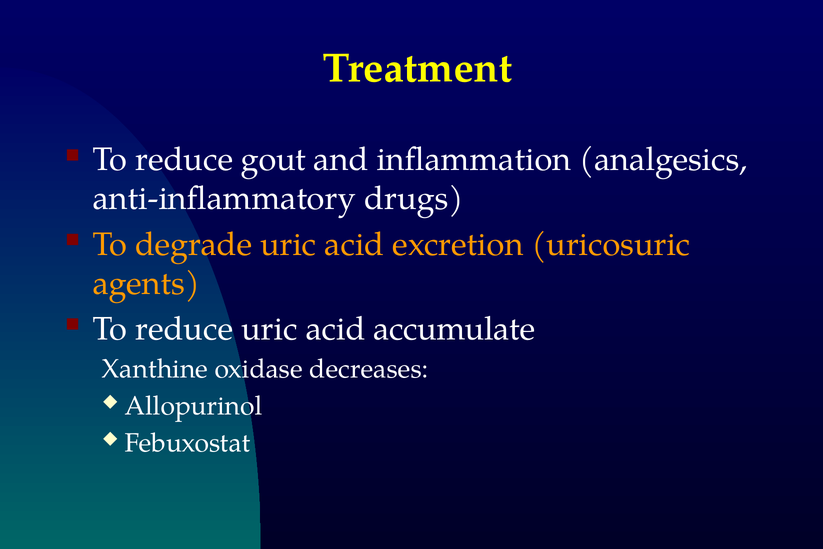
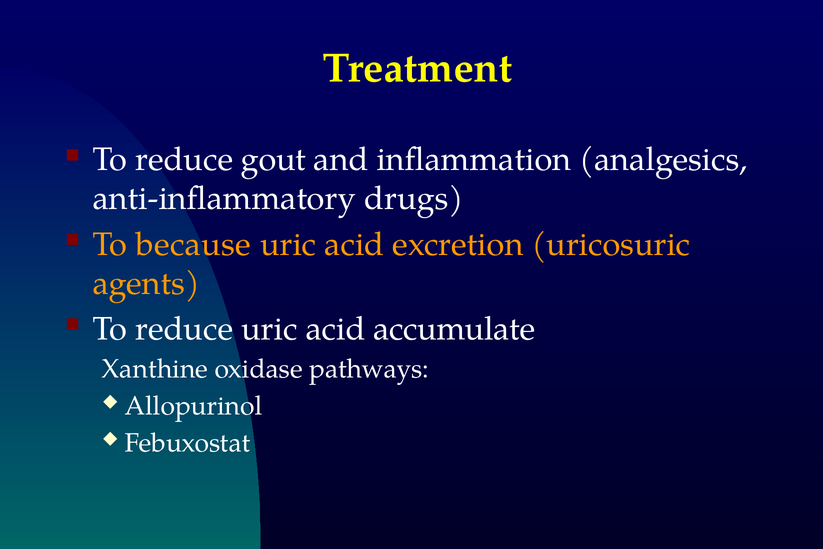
degrade: degrade -> because (193, 244)
decreases: decreases -> pathways (369, 369)
